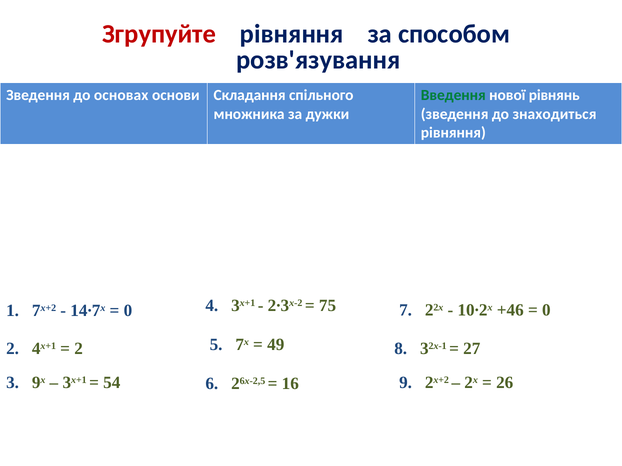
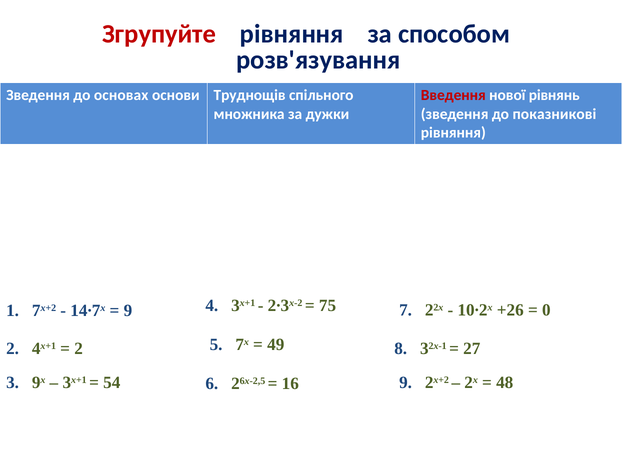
Складання: Складання -> Труднощів (250, 95)
Введення colour: green -> red (453, 95)
знаходиться: знаходиться -> показникові (554, 114)
+46: +46 -> +26 (510, 311)
0: 0 -> 9 (128, 311)
26: 26 -> 48 (505, 383)
